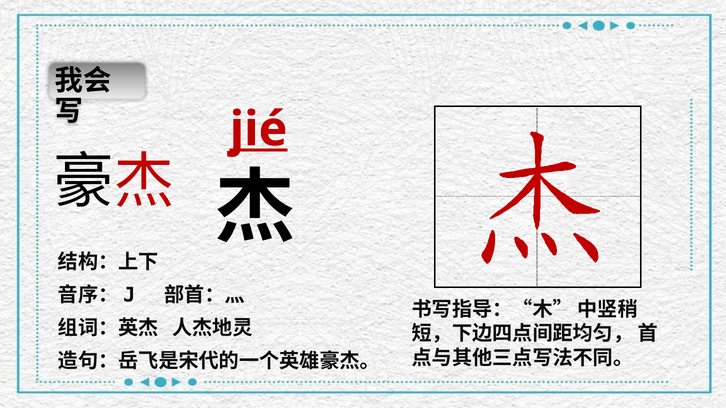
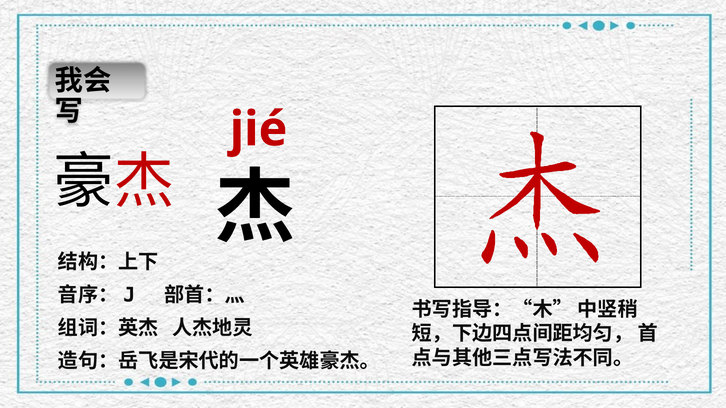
jié underline: present -> none (259, 129)
